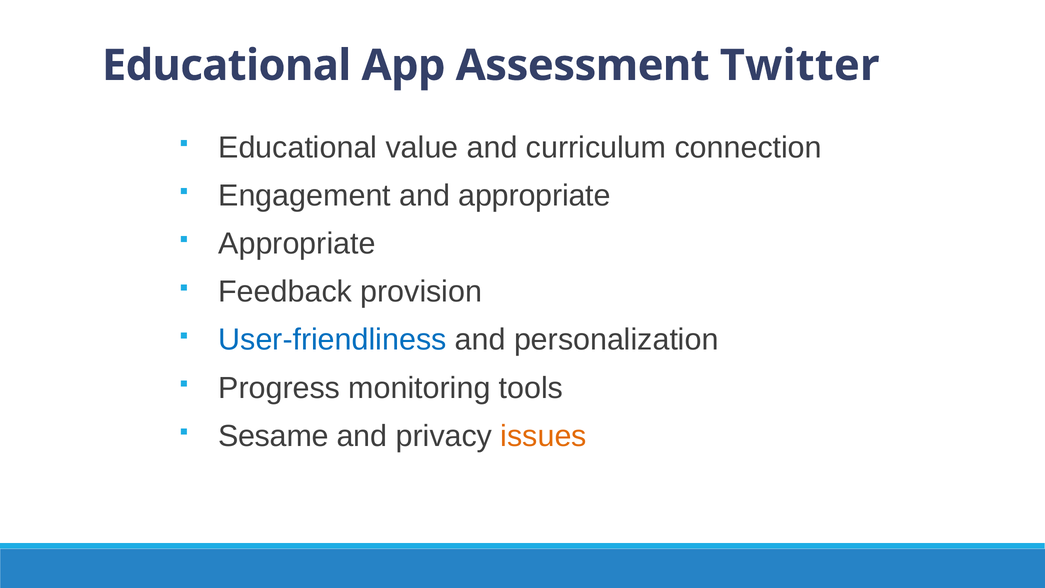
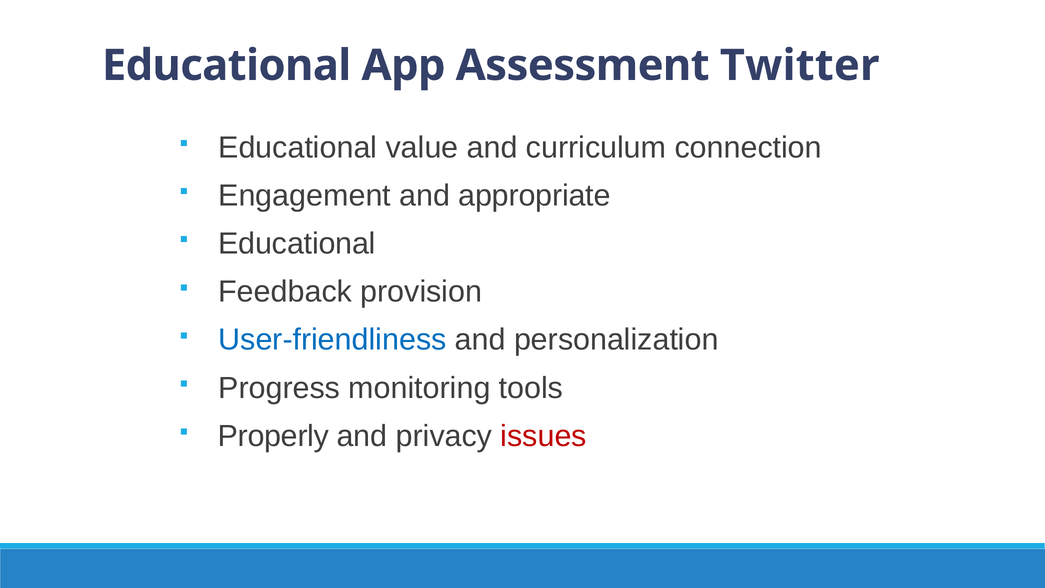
Appropriate: Appropriate -> Educational (297, 244)
Sesame: Sesame -> Properly (273, 436)
issues colour: orange -> red (544, 436)
